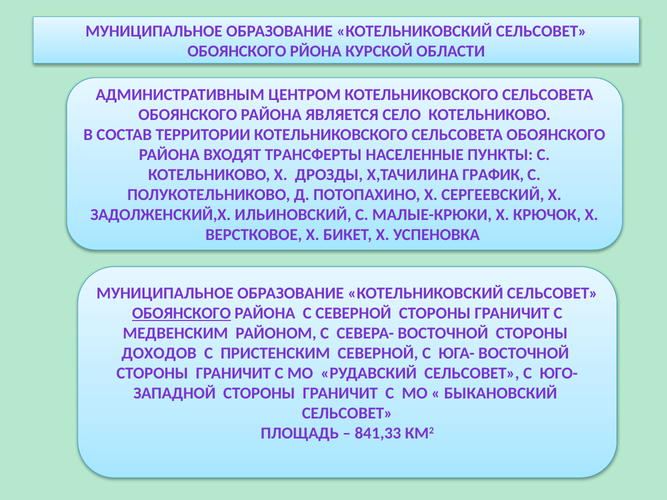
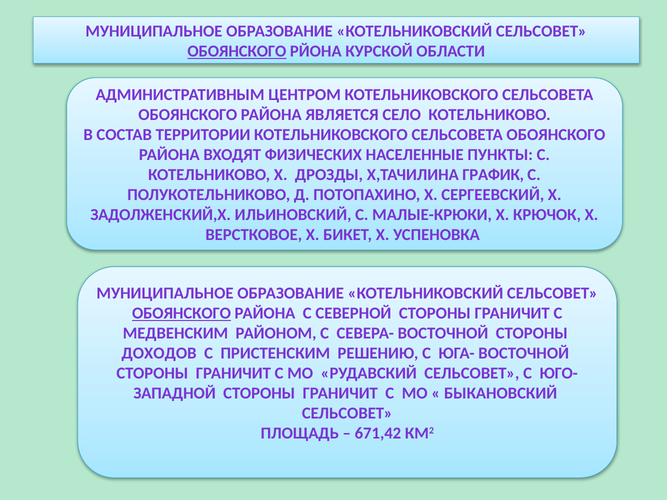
ОБОЯНСКОГО underline: none -> present (237, 51)
ТРАНСФЕРТЫ: ТРАНСФЕРТЫ -> ФИЗИЧЕСКИХ (313, 155)
ПРИСТЕНСКИМ СЕВЕРНОЙ: СЕВЕРНОЙ -> РЕШЕНИЮ (378, 354)
841,33: 841,33 -> 671,42 (378, 434)
